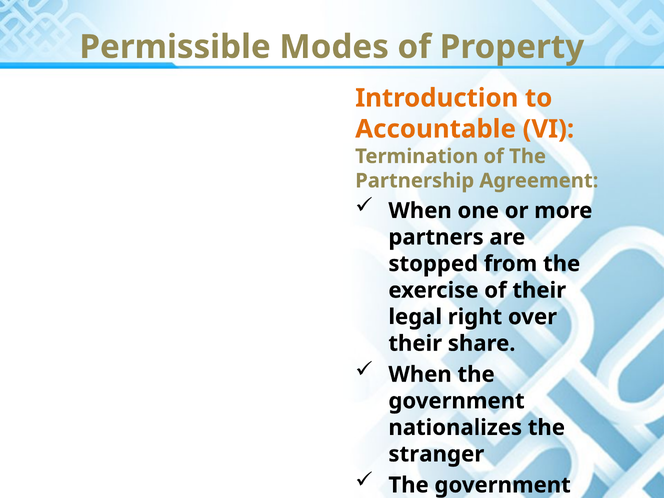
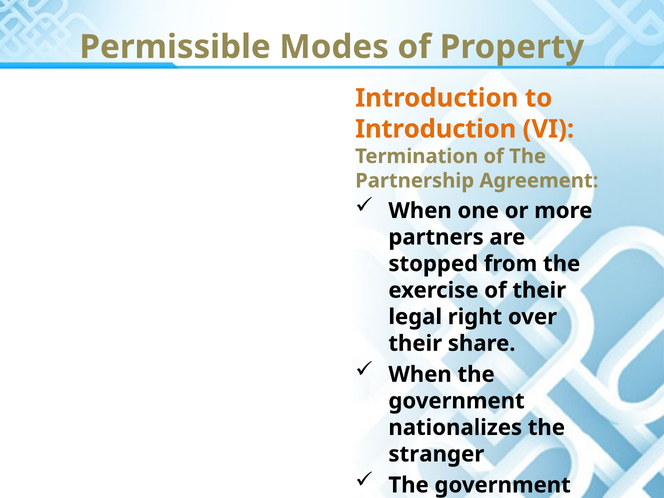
Accountable: Accountable -> Introduction (436, 129)
